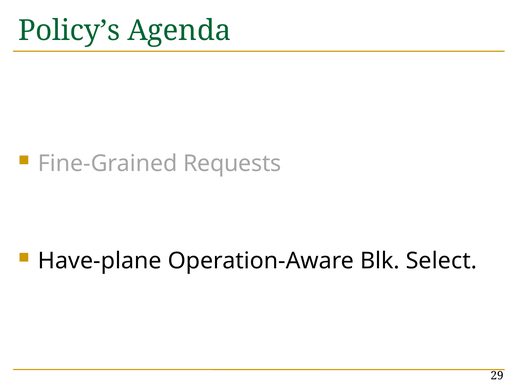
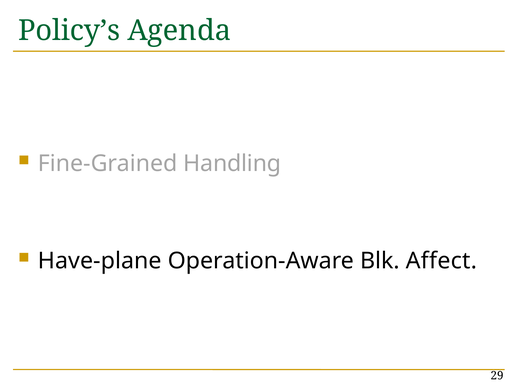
Requests: Requests -> Handling (232, 164)
Select: Select -> Affect (441, 261)
